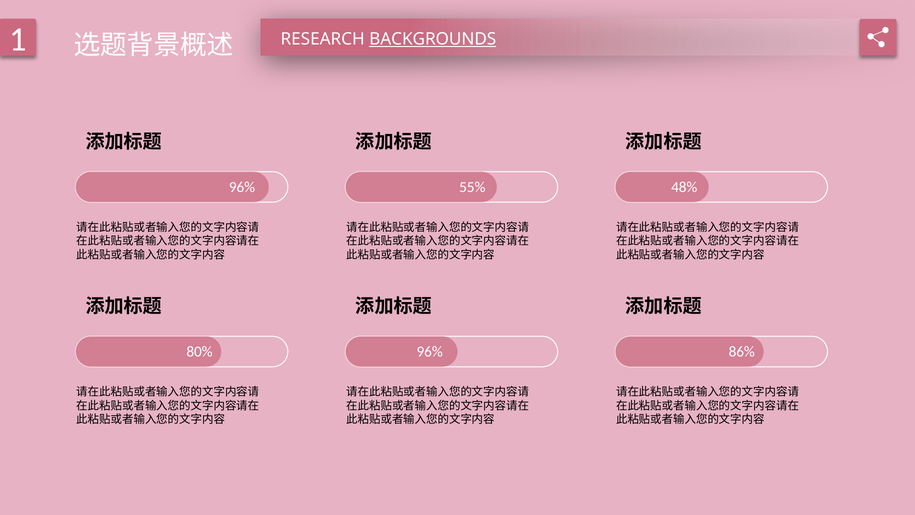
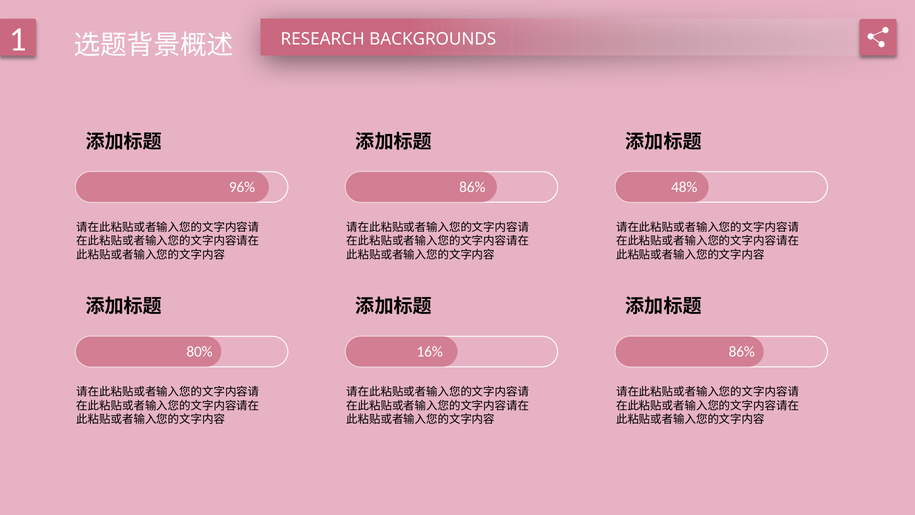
BACKGROUNDS underline: present -> none (433, 39)
96% 55%: 55% -> 86% (472, 187)
80% 96%: 96% -> 16% (430, 351)
